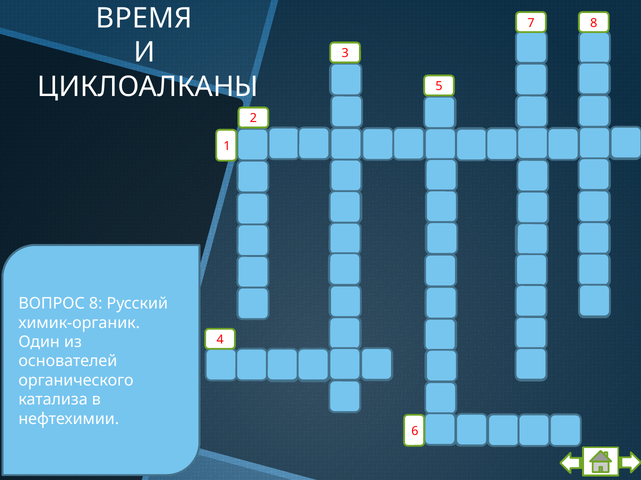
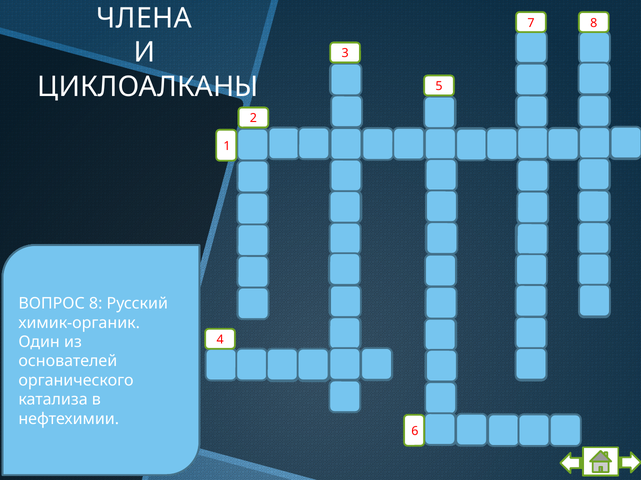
ВРЕМЯ: ВРЕМЯ -> ЧЛЕНА (144, 18)
